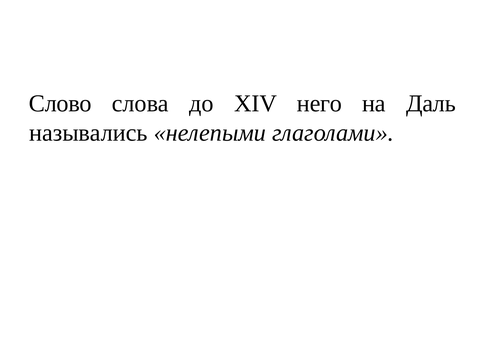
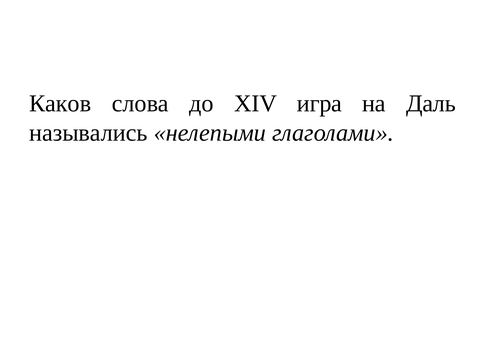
Слово: Слово -> Каков (60, 104)
него: него -> игра (319, 104)
